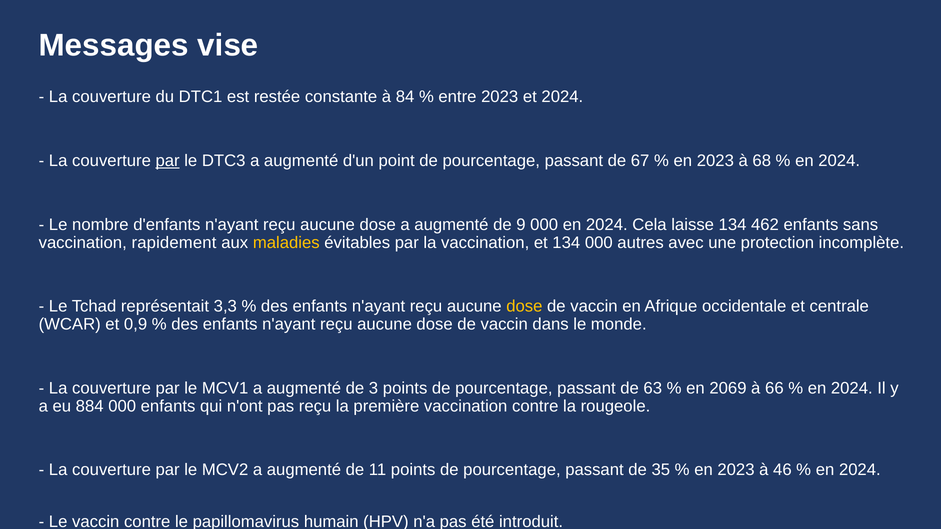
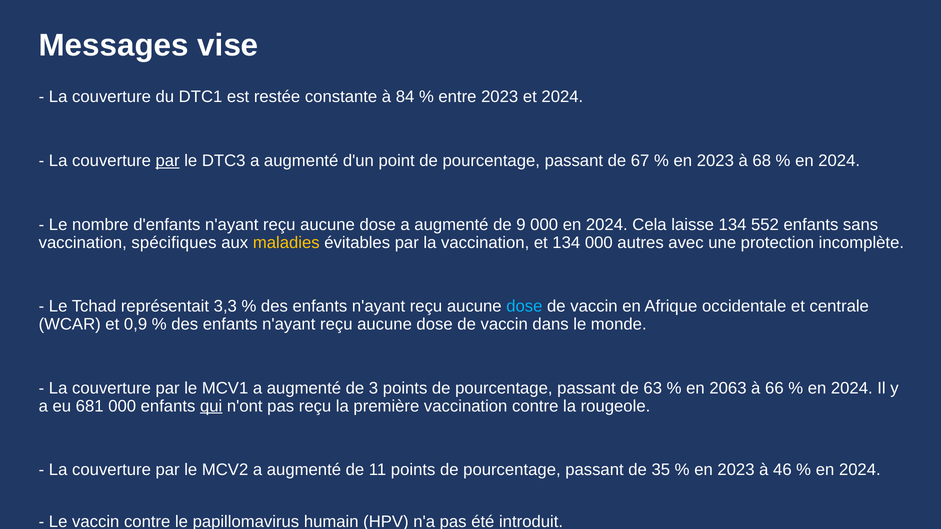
462: 462 -> 552 (765, 225)
rapidement: rapidement -> spécifiques (174, 243)
dose colour: yellow -> light blue (524, 306)
2069: 2069 -> 2063 (728, 388)
884: 884 -> 681 (90, 406)
qui underline: none -> present (211, 406)
